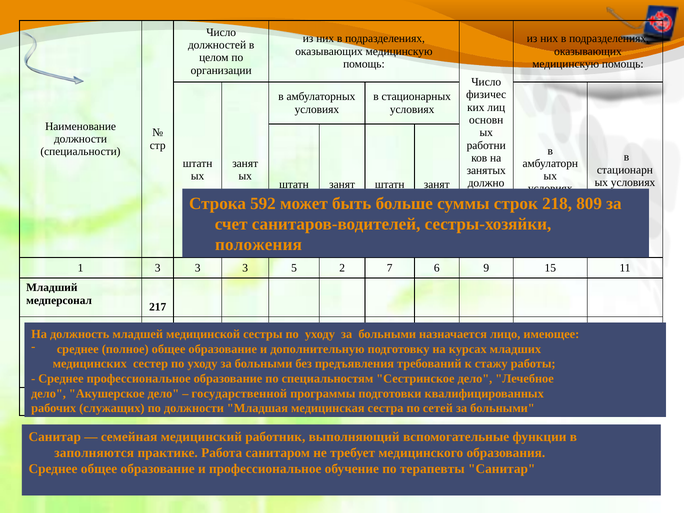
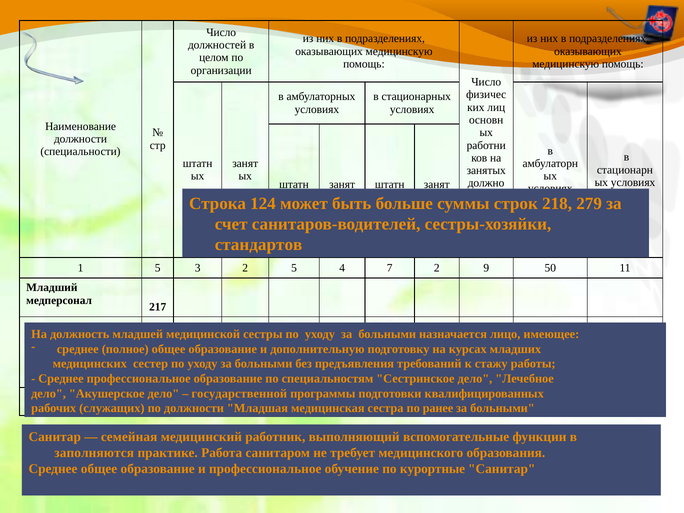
592: 592 -> 124 (263, 204)
809: 809 -> 279 (589, 204)
положения: положения -> стандартов (259, 245)
1 3: 3 -> 5 (158, 268)
3: 3 -> 2 (245, 268)
2: 2 -> 4 (342, 268)
7 6: 6 -> 2 (437, 268)
15: 15 -> 50 (550, 268)
сетей: сетей -> ранее (438, 408)
терапевты: терапевты -> курортные (432, 469)
